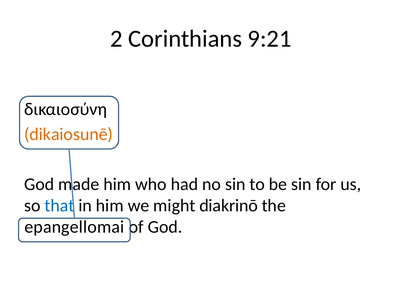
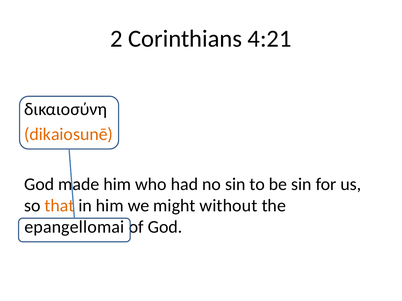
9:21: 9:21 -> 4:21 (270, 39)
that colour: blue -> orange (59, 206)
diakrinō: diakrinō -> without (228, 206)
